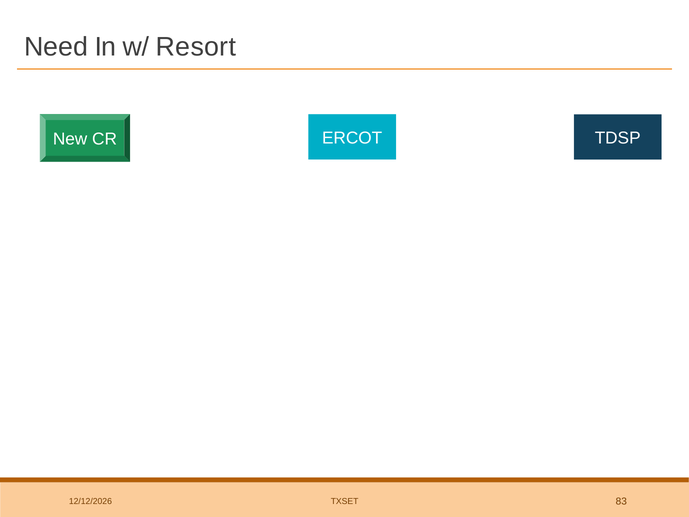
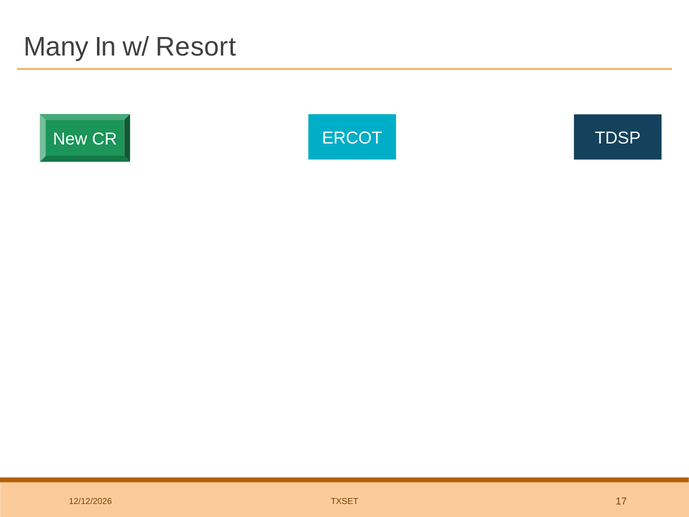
Need: Need -> Many (56, 47)
83: 83 -> 17 (621, 501)
